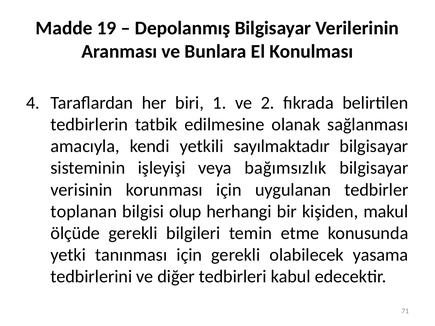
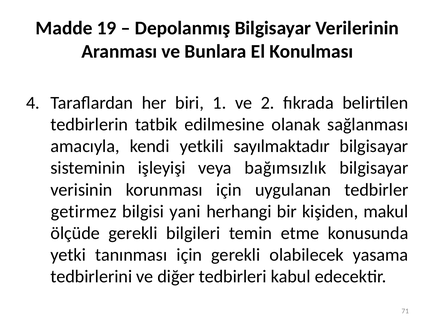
toplanan: toplanan -> getirmez (84, 212)
olup: olup -> yani (185, 212)
